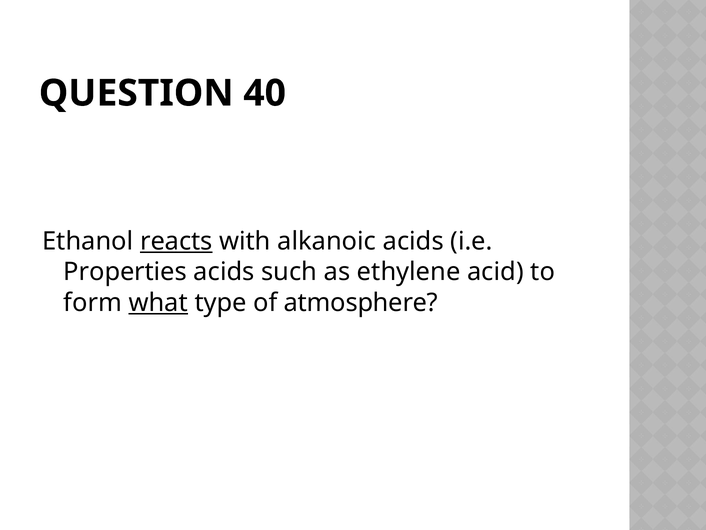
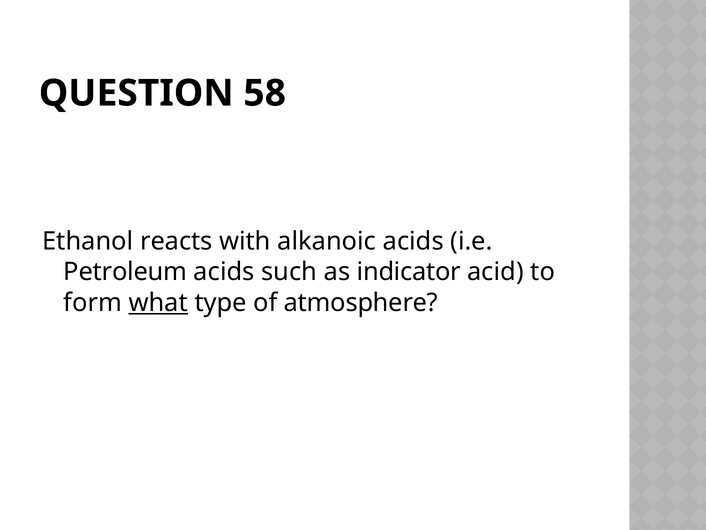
40: 40 -> 58 (265, 93)
reacts underline: present -> none (176, 241)
Properties: Properties -> Petroleum (125, 272)
ethylene: ethylene -> indicator (409, 272)
